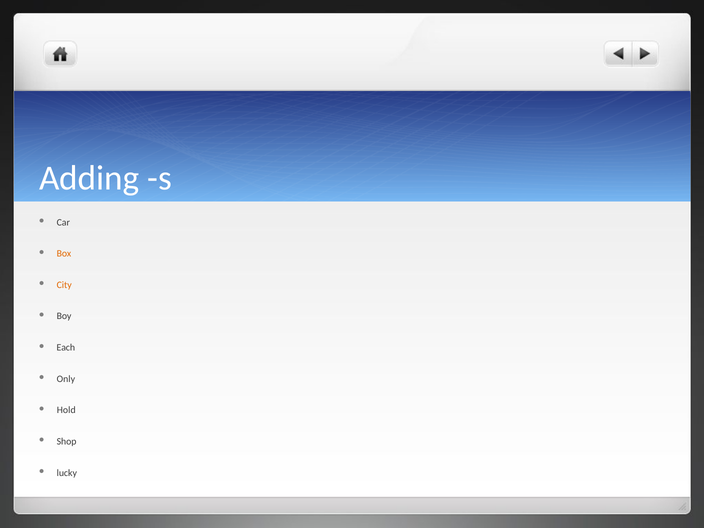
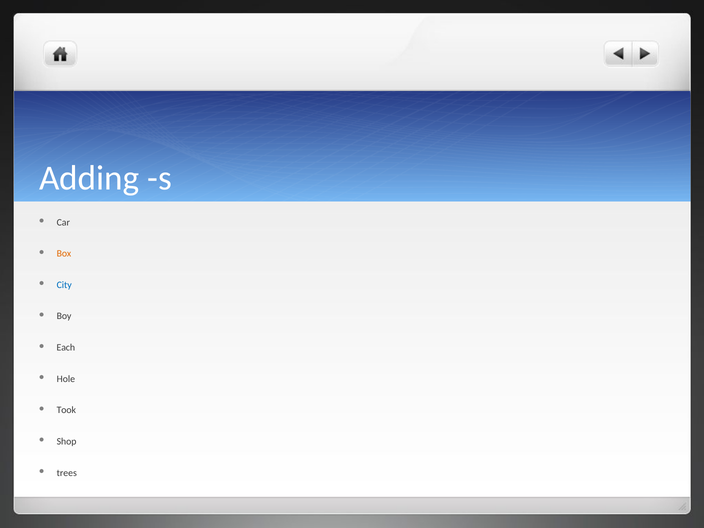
City colour: orange -> blue (64, 285)
Only: Only -> Hole (66, 379)
Hold: Hold -> Took (66, 410)
lucky: lucky -> trees (67, 473)
